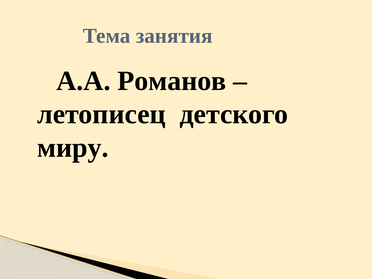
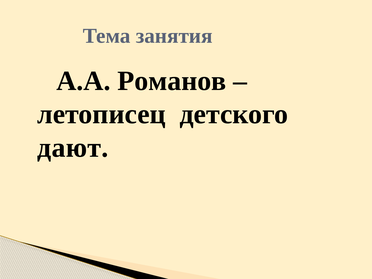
миру: миру -> дают (73, 148)
